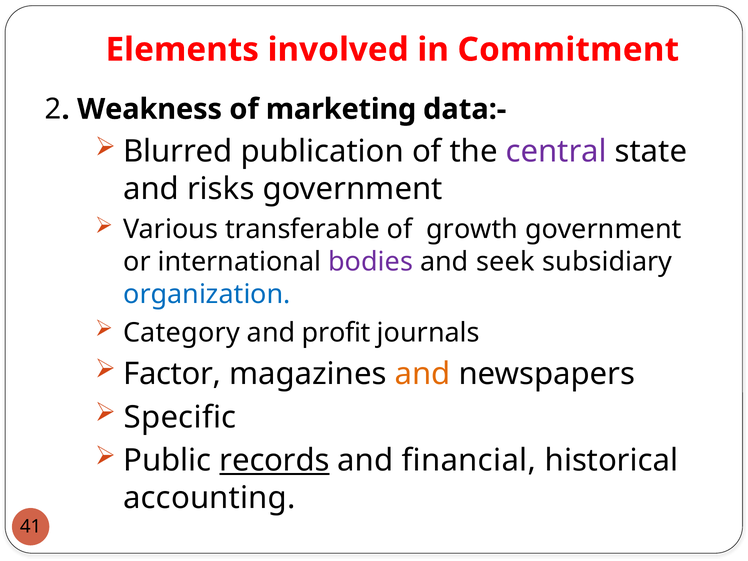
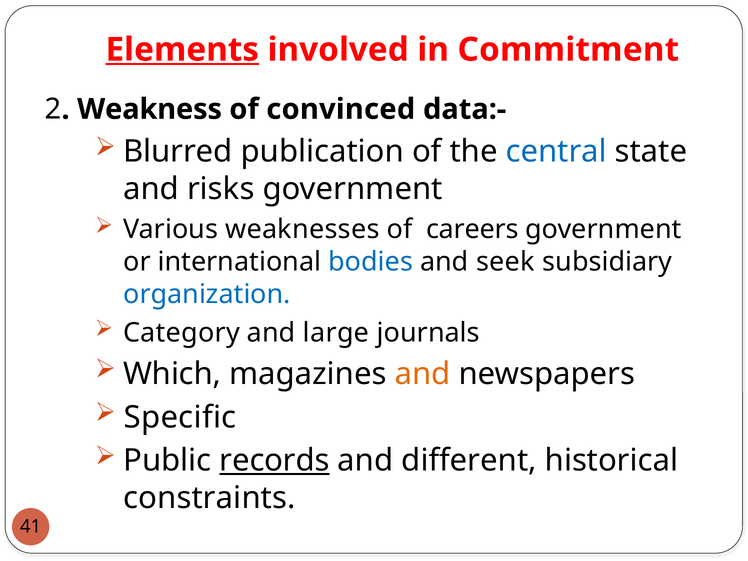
Elements underline: none -> present (182, 50)
marketing: marketing -> convinced (341, 109)
central colour: purple -> blue (556, 152)
transferable: transferable -> weaknesses (302, 230)
growth: growth -> careers (472, 230)
bodies colour: purple -> blue (371, 262)
profit: profit -> large (336, 333)
Factor: Factor -> Which (172, 374)
financial: financial -> different (469, 461)
accounting: accounting -> constraints (209, 498)
